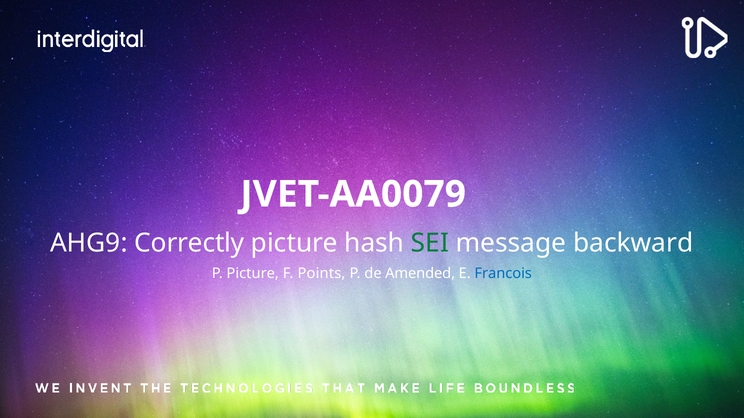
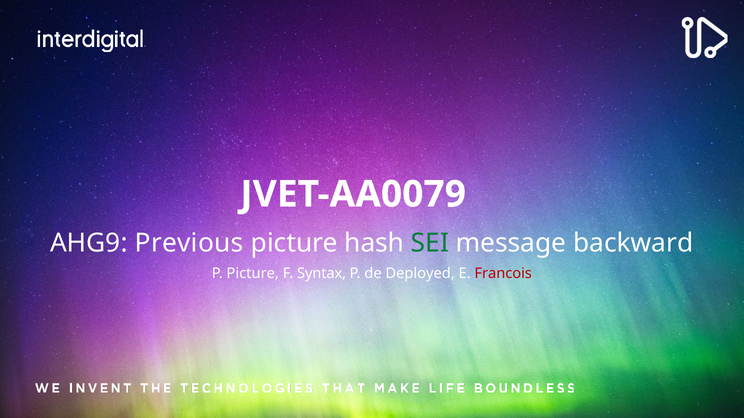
Correctly: Correctly -> Previous (189, 244)
Points: Points -> Syntax (322, 274)
Amended: Amended -> Deployed (420, 274)
Francois colour: blue -> red (503, 274)
